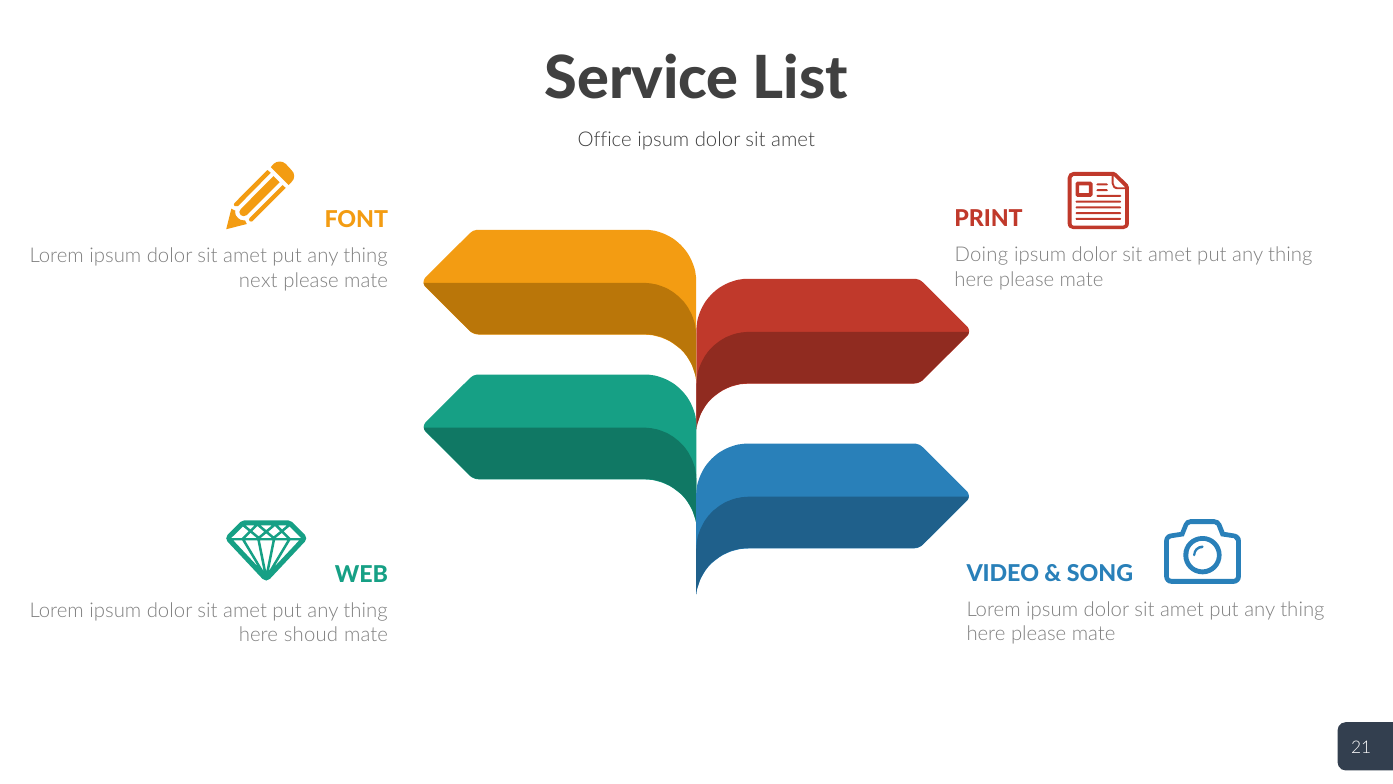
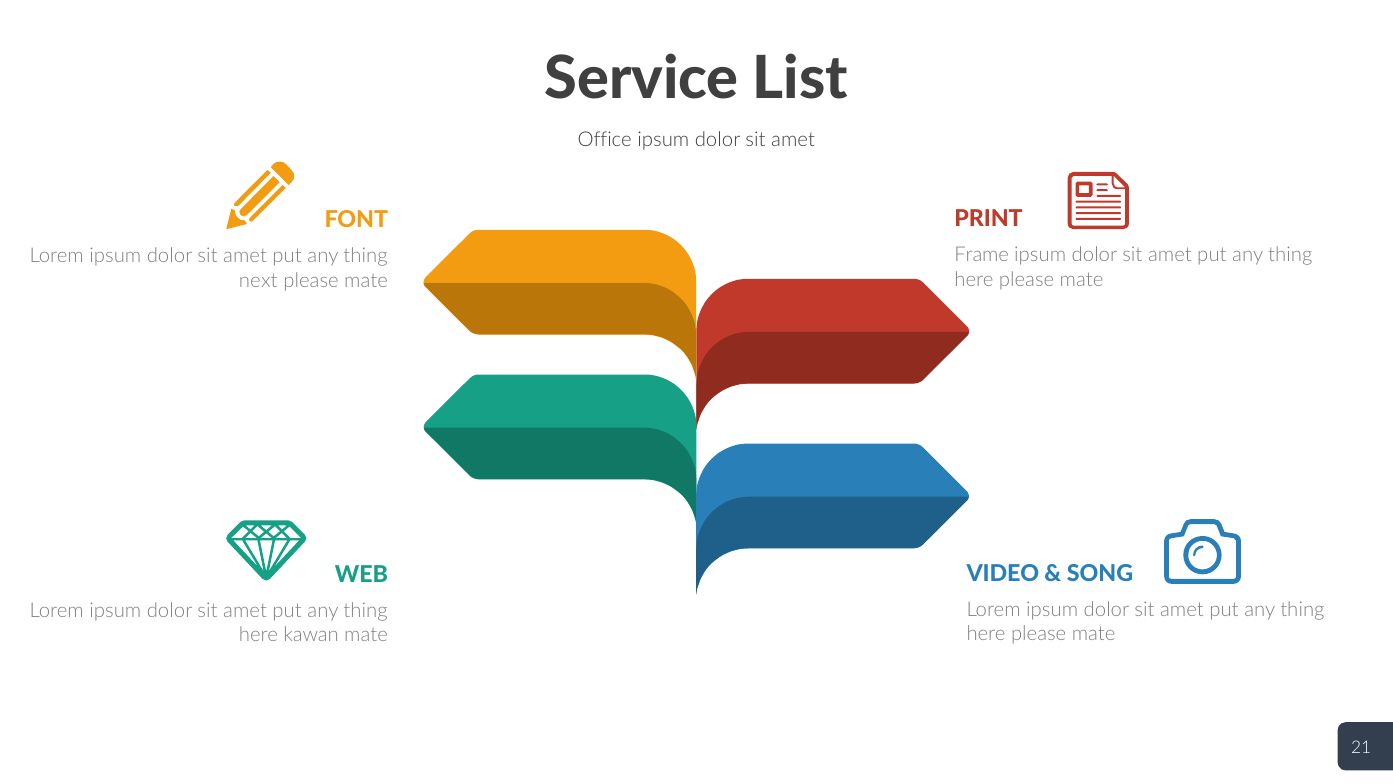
Doing: Doing -> Frame (982, 255)
shoud: shoud -> kawan (311, 635)
